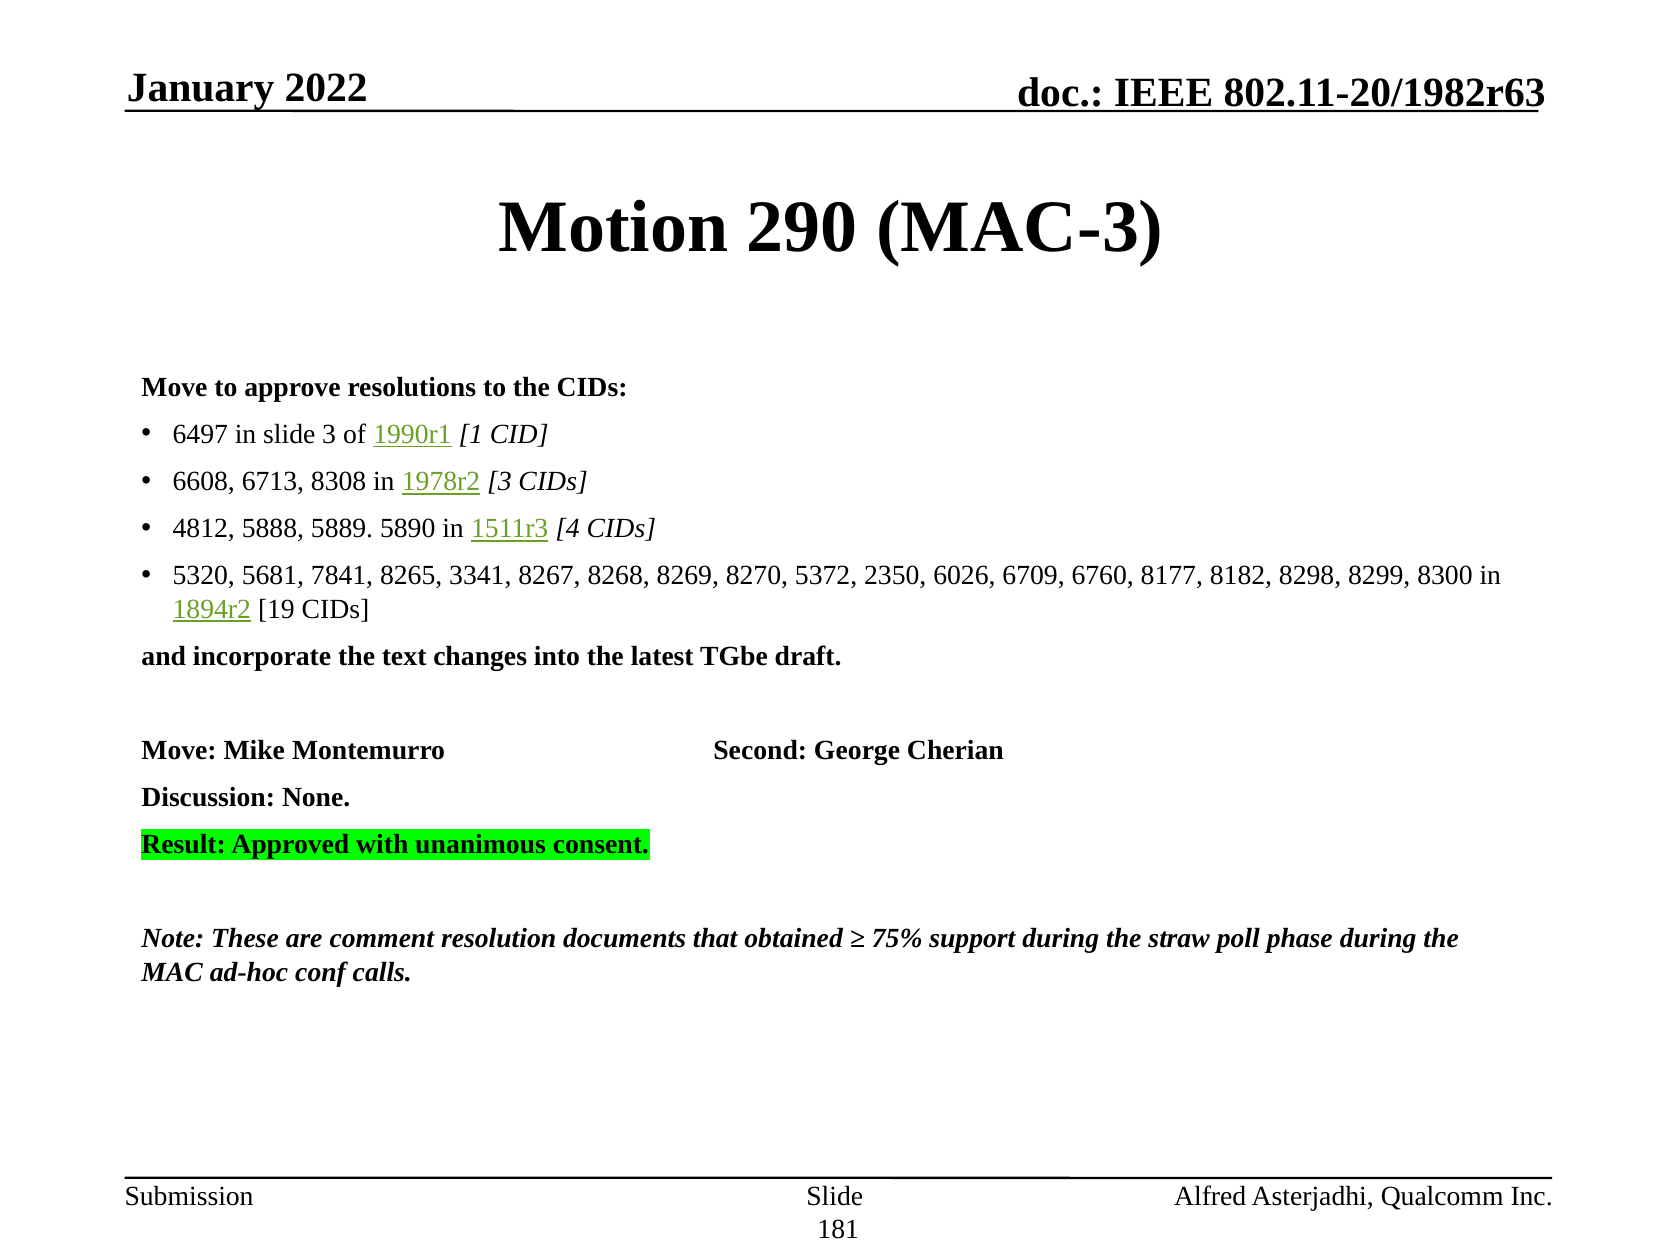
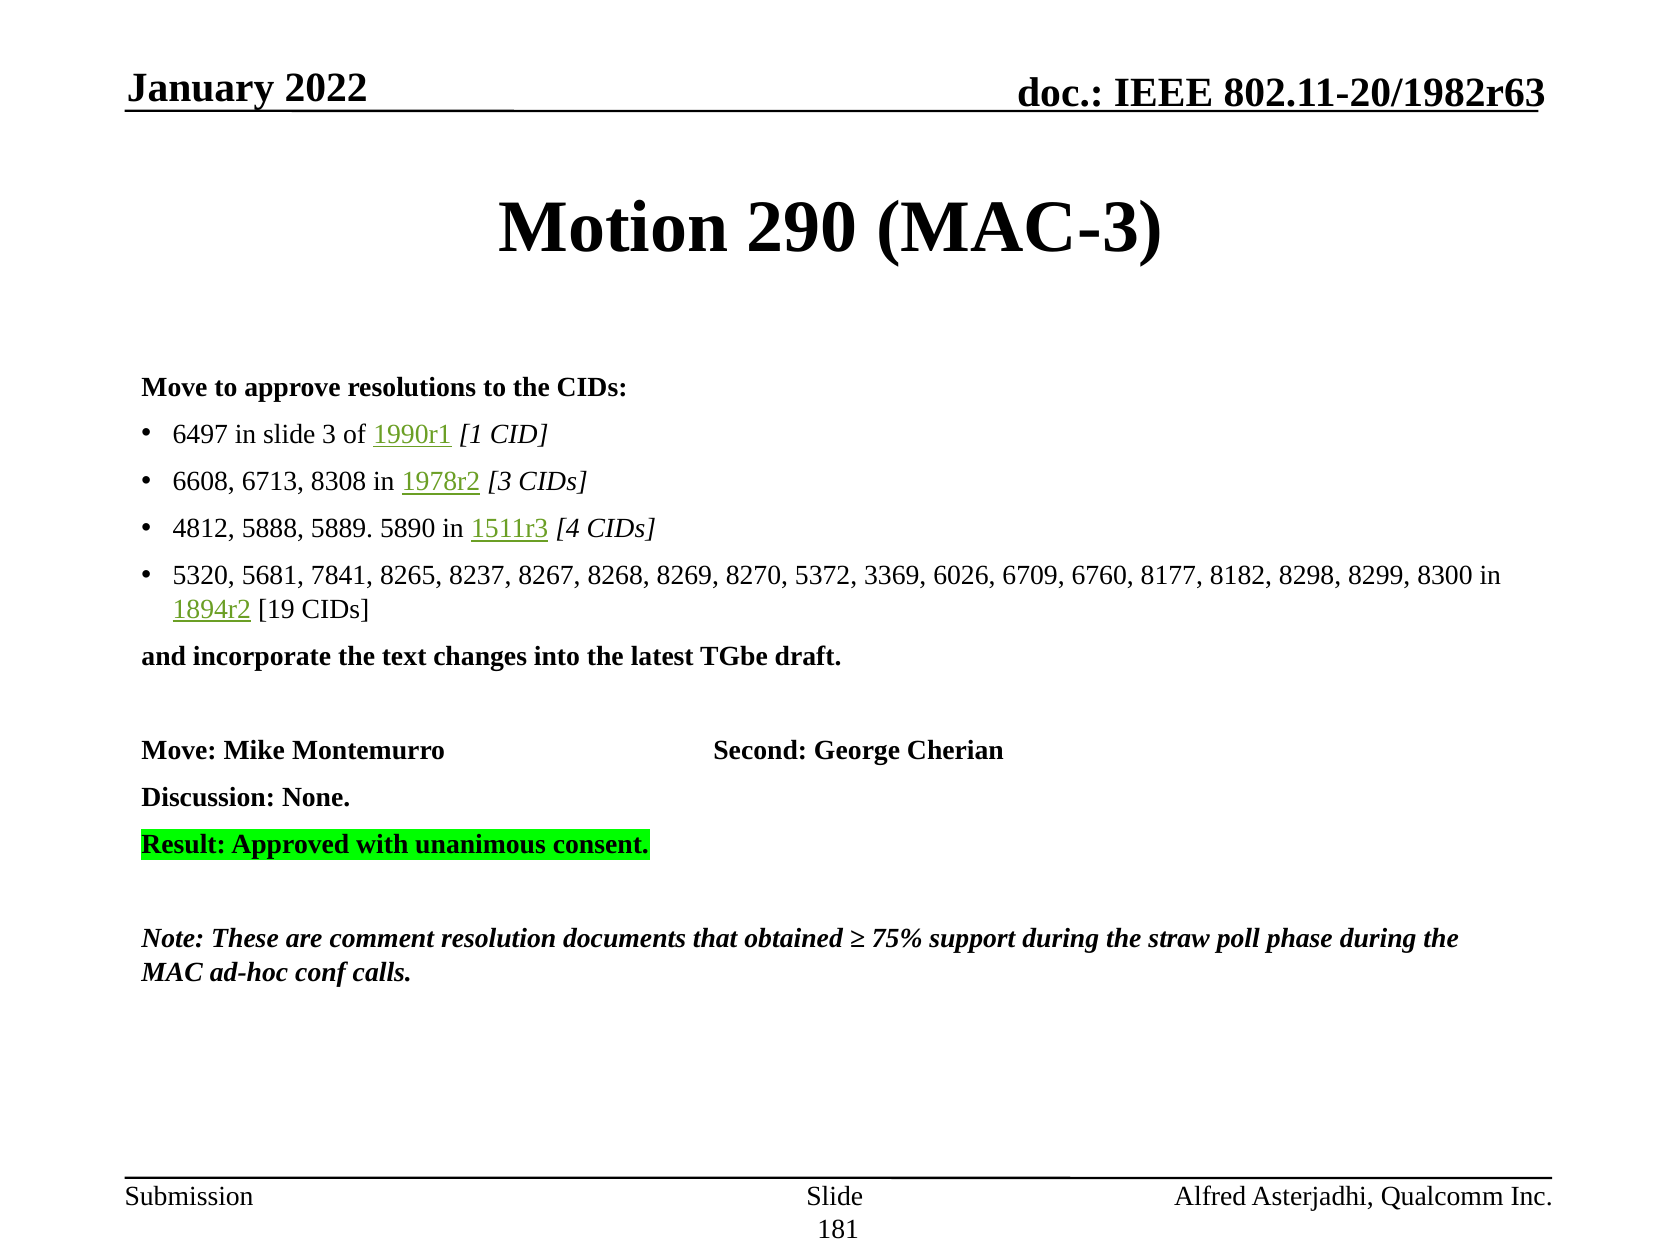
3341: 3341 -> 8237 (480, 576)
2350: 2350 -> 3369 (895, 576)
